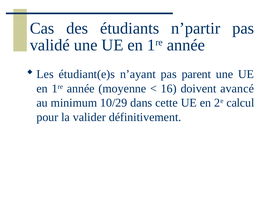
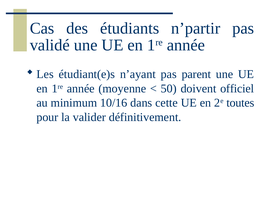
16: 16 -> 50 (169, 89)
avancé: avancé -> officiel (237, 89)
10/29: 10/29 -> 10/16 (114, 103)
calcul: calcul -> toutes (240, 103)
